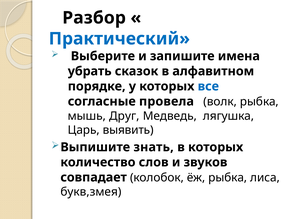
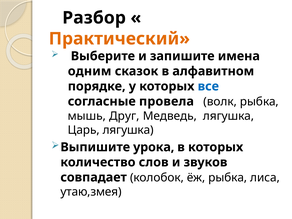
Практический colour: blue -> orange (119, 39)
убрать: убрать -> одним (90, 71)
Царь выявить: выявить -> лягушка (128, 130)
знать: знать -> урока (154, 147)
букв,змея: букв,змея -> утаю,змея (91, 192)
